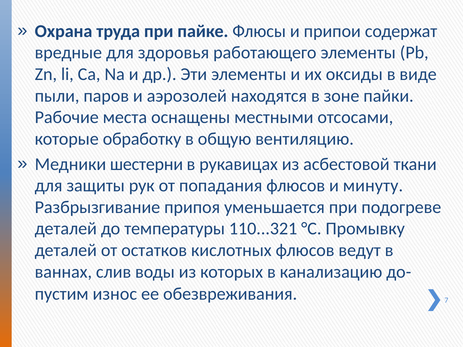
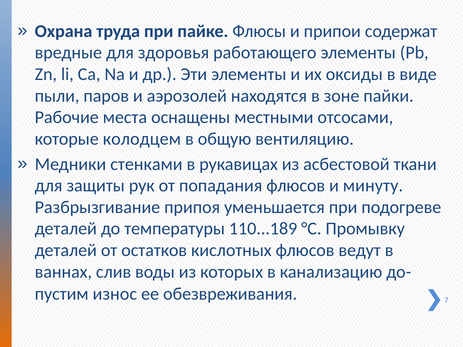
обработку: обработку -> колодцем (142, 139)
шестерни: шестерни -> стенками (146, 164)
110...321: 110...321 -> 110...189 (263, 229)
